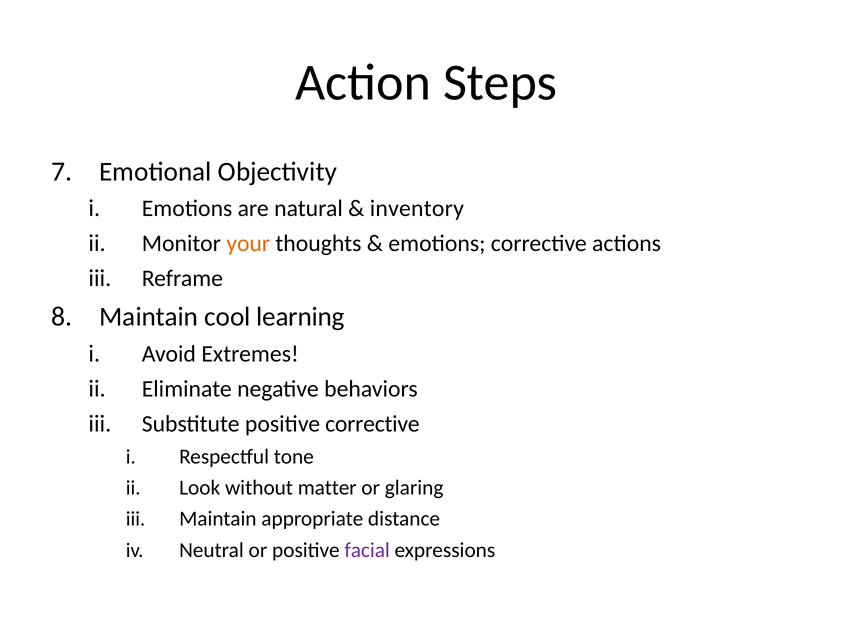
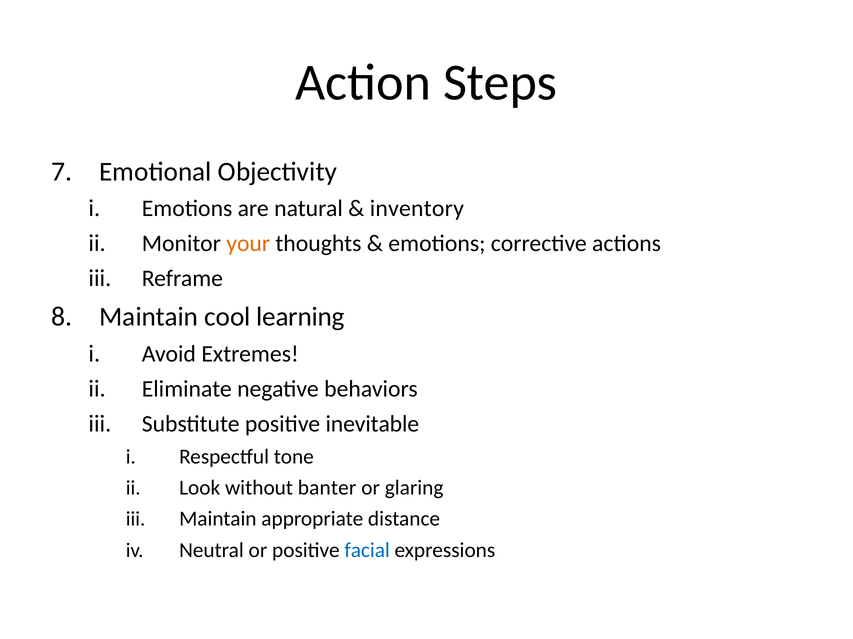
positive corrective: corrective -> inevitable (372, 424)
matter: matter -> banter (327, 488)
facial colour: purple -> blue (367, 551)
